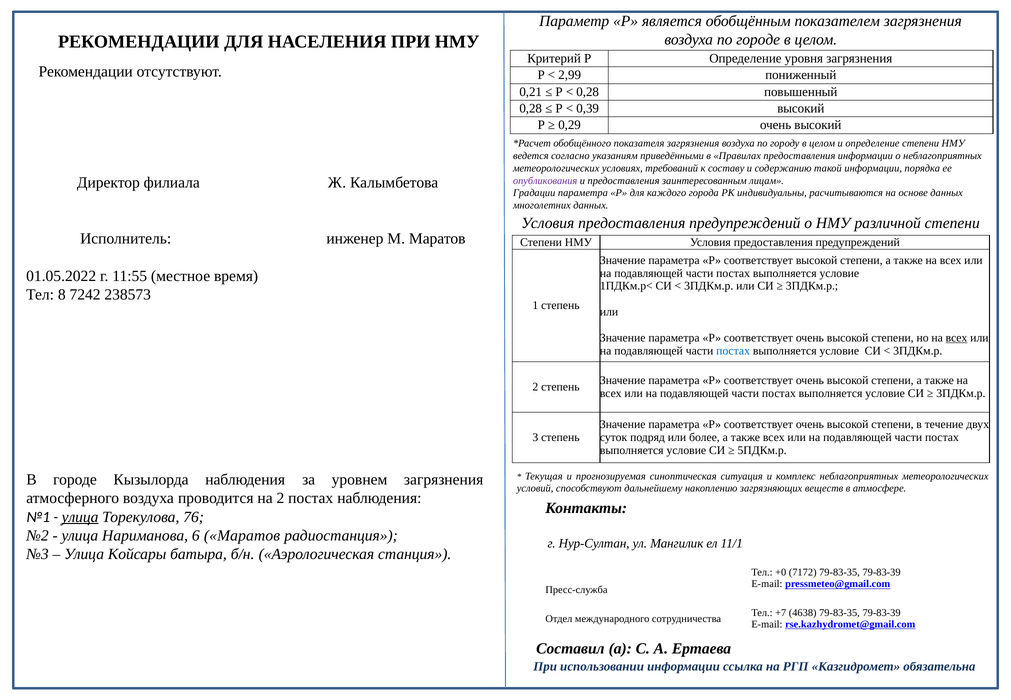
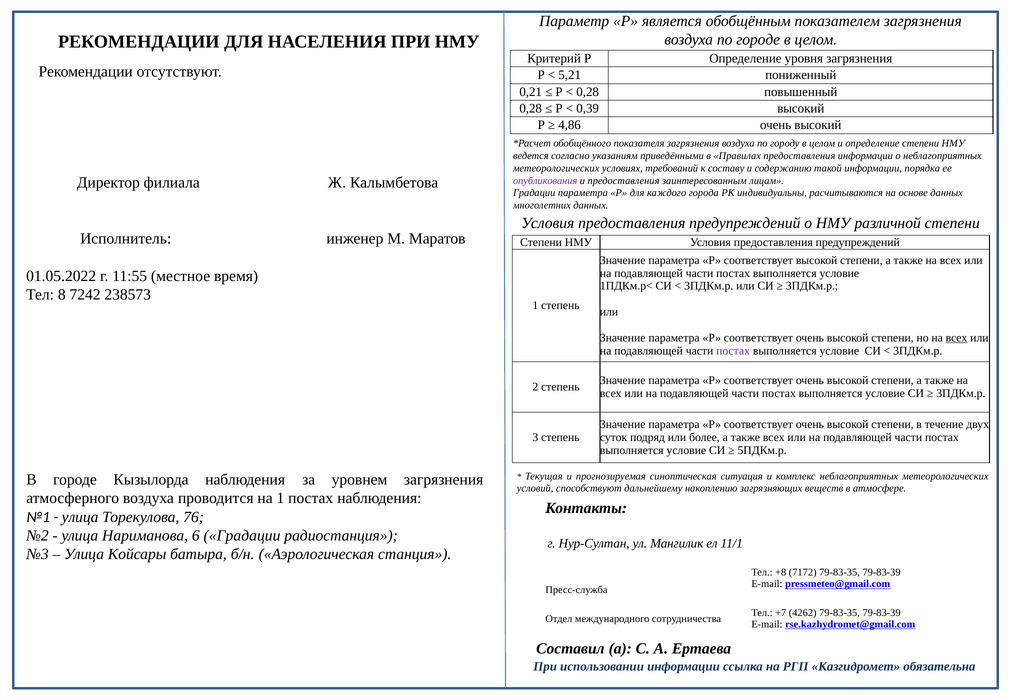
2,99: 2,99 -> 5,21 (570, 75)
0,29: 0,29 -> 4,86 (570, 125)
постах colour: blue -> purple (733, 351)
на 2: 2 -> 1 (280, 498)
улица underline: present -> none (80, 517)
6 Маратов: Маратов -> Градации (242, 536)
+0: +0 -> +8 (781, 572)
4638: 4638 -> 4262 (803, 613)
